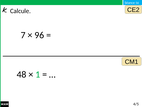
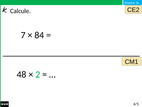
96: 96 -> 84 (39, 35)
1: 1 -> 2 (38, 74)
